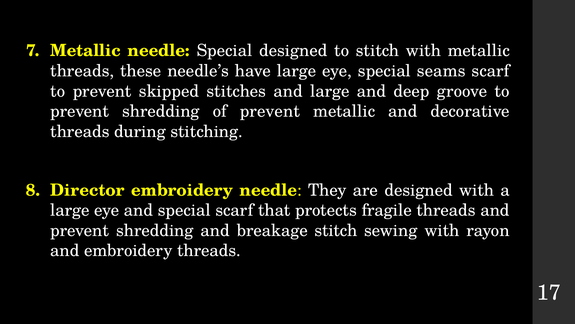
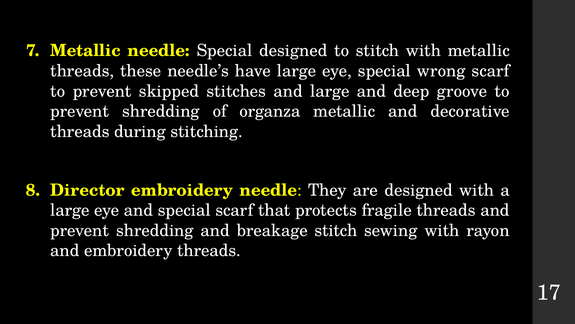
seams: seams -> wrong (441, 71)
of prevent: prevent -> organza (270, 111)
